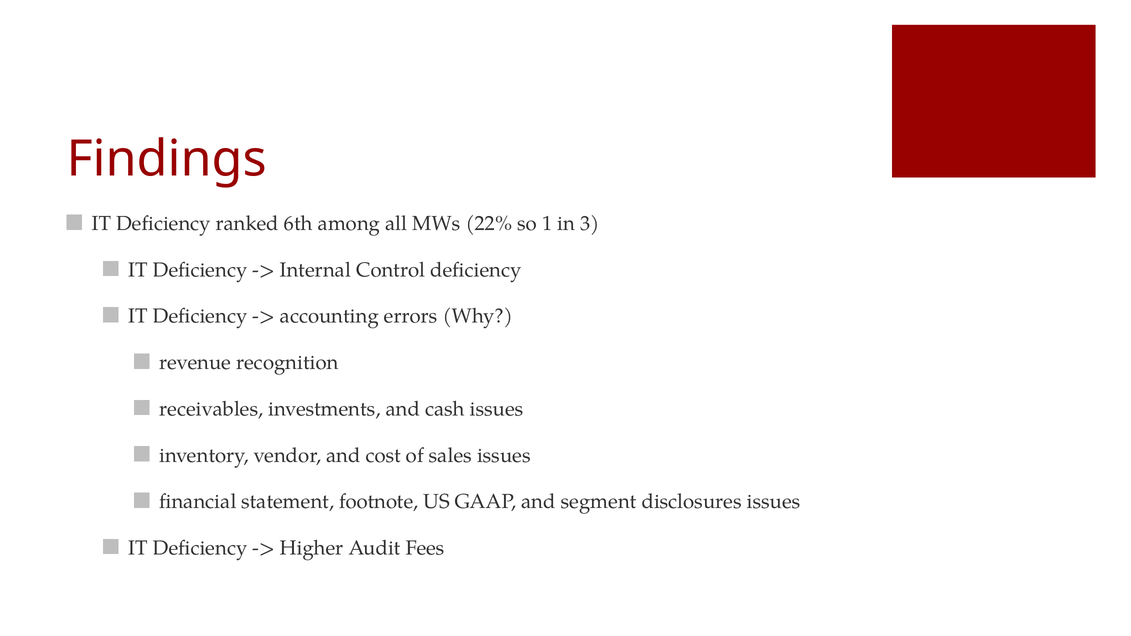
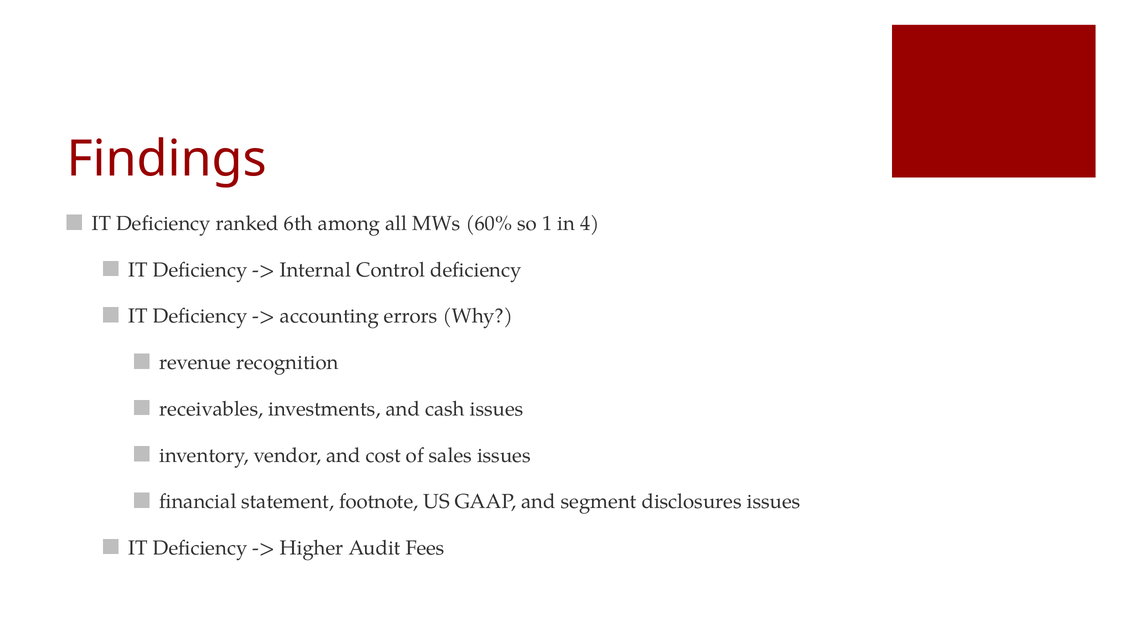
22%: 22% -> 60% (489, 224)
3: 3 -> 4 (590, 224)
